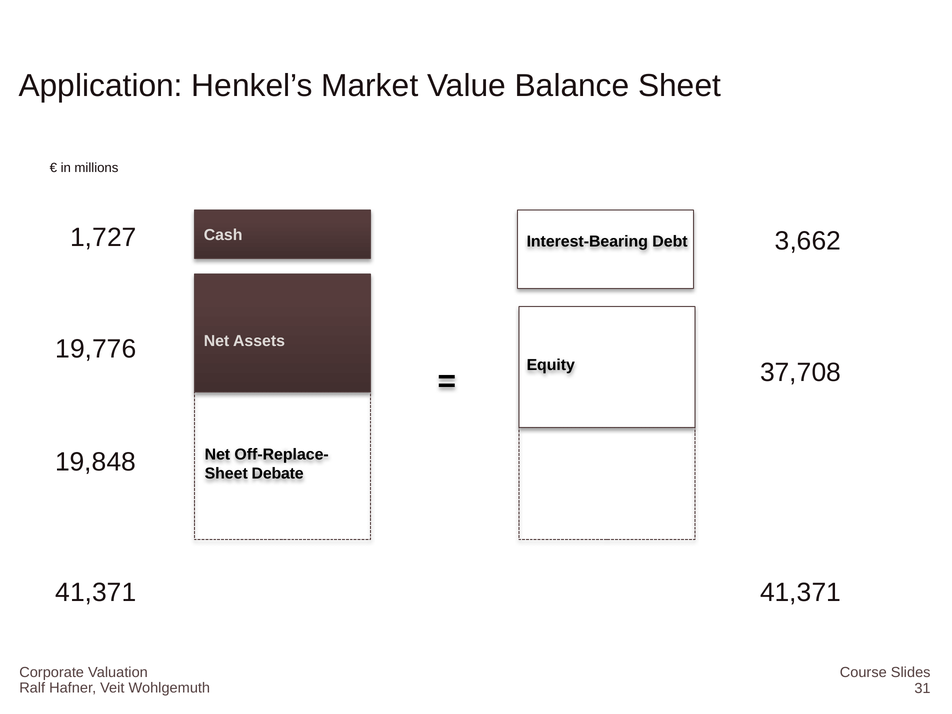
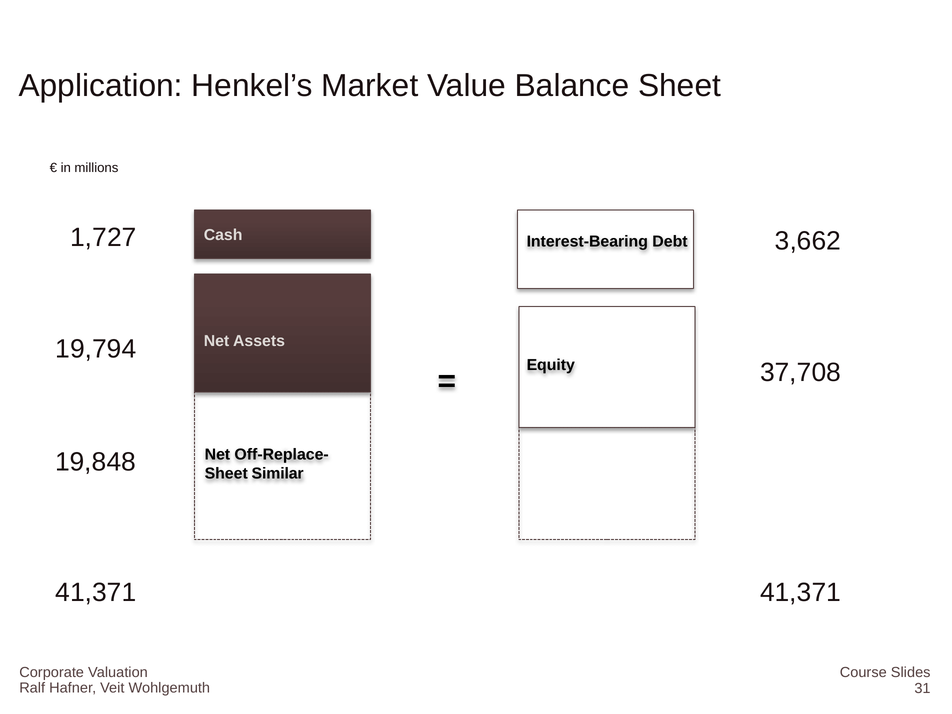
19,776: 19,776 -> 19,794 (96, 349)
Debate: Debate -> Similar (278, 474)
